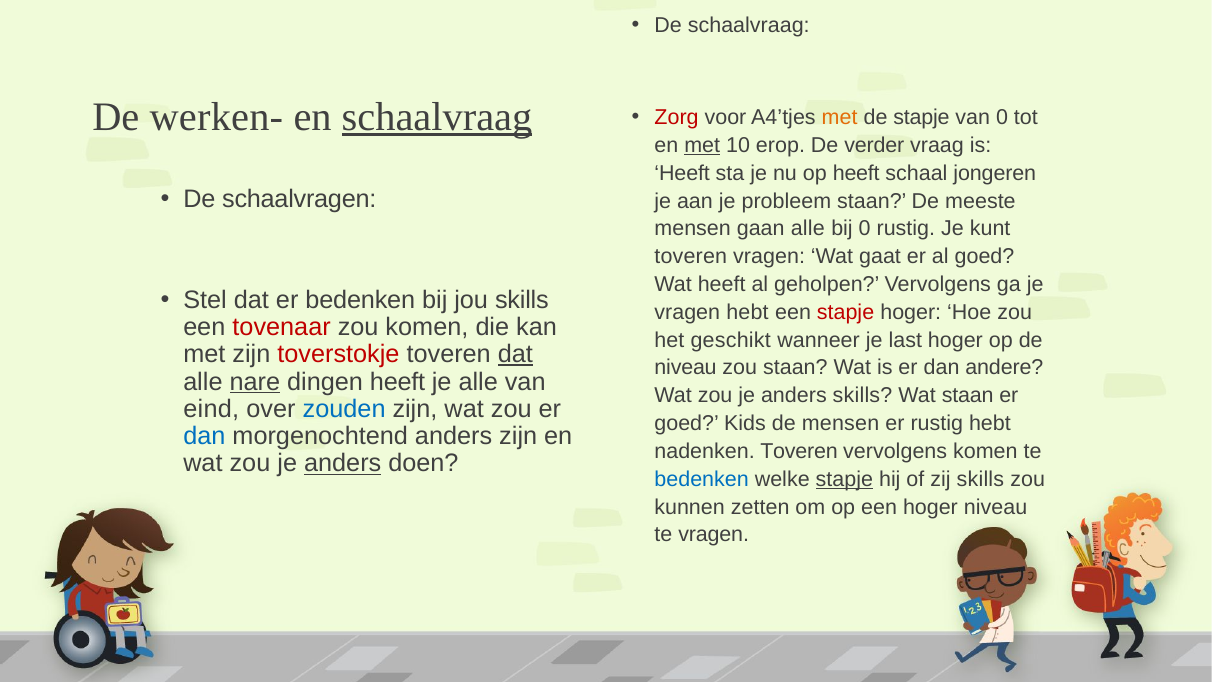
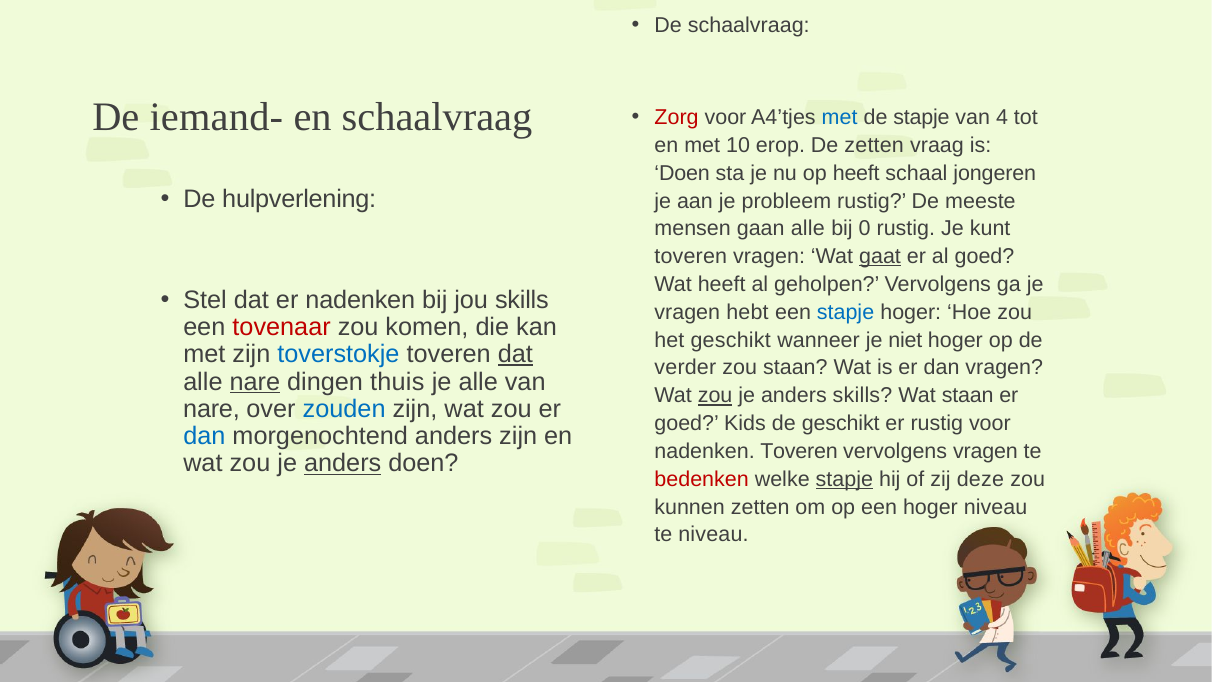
werken-: werken- -> iemand- (216, 117)
schaalvraag underline: present -> none (437, 117)
met colour: orange -> blue (840, 117)
van 0: 0 -> 4 (1002, 117)
met underline: present -> none (702, 145)
De verder: verder -> zetten (874, 145)
Heeft: Heeft -> Doen (682, 173)
schaalvragen: schaalvragen -> hulpverlening (299, 200)
probleem staan: staan -> rustig (872, 201)
gaat underline: none -> present (880, 257)
er bedenken: bedenken -> nadenken (360, 300)
stapje colour: red -> blue (846, 312)
last: last -> niet (905, 340)
toverstokje colour: red -> blue (338, 354)
niveau: niveau -> verder (685, 368)
dan andere: andere -> vragen (1004, 368)
dingen heeft: heeft -> thuis (397, 382)
zou underline: none -> present (715, 396)
eind: eind -> nare (212, 409)
de mensen: mensen -> geschikt (841, 423)
rustig hebt: hebt -> voor (990, 423)
vervolgens komen: komen -> vragen (985, 451)
bedenken colour: blue -> red (702, 479)
zij skills: skills -> deze (980, 479)
te vragen: vragen -> niveau (713, 535)
